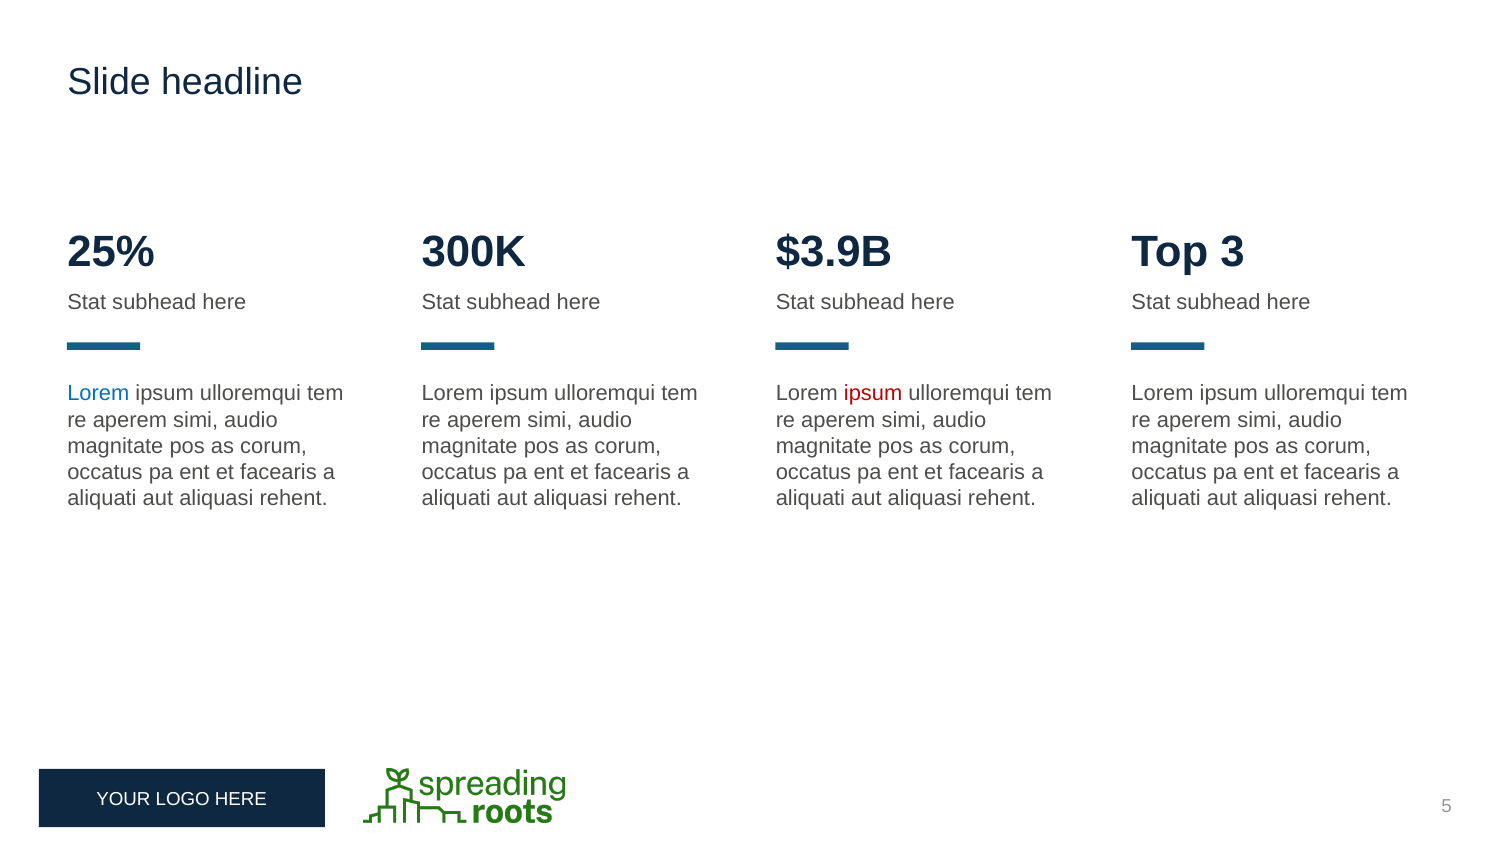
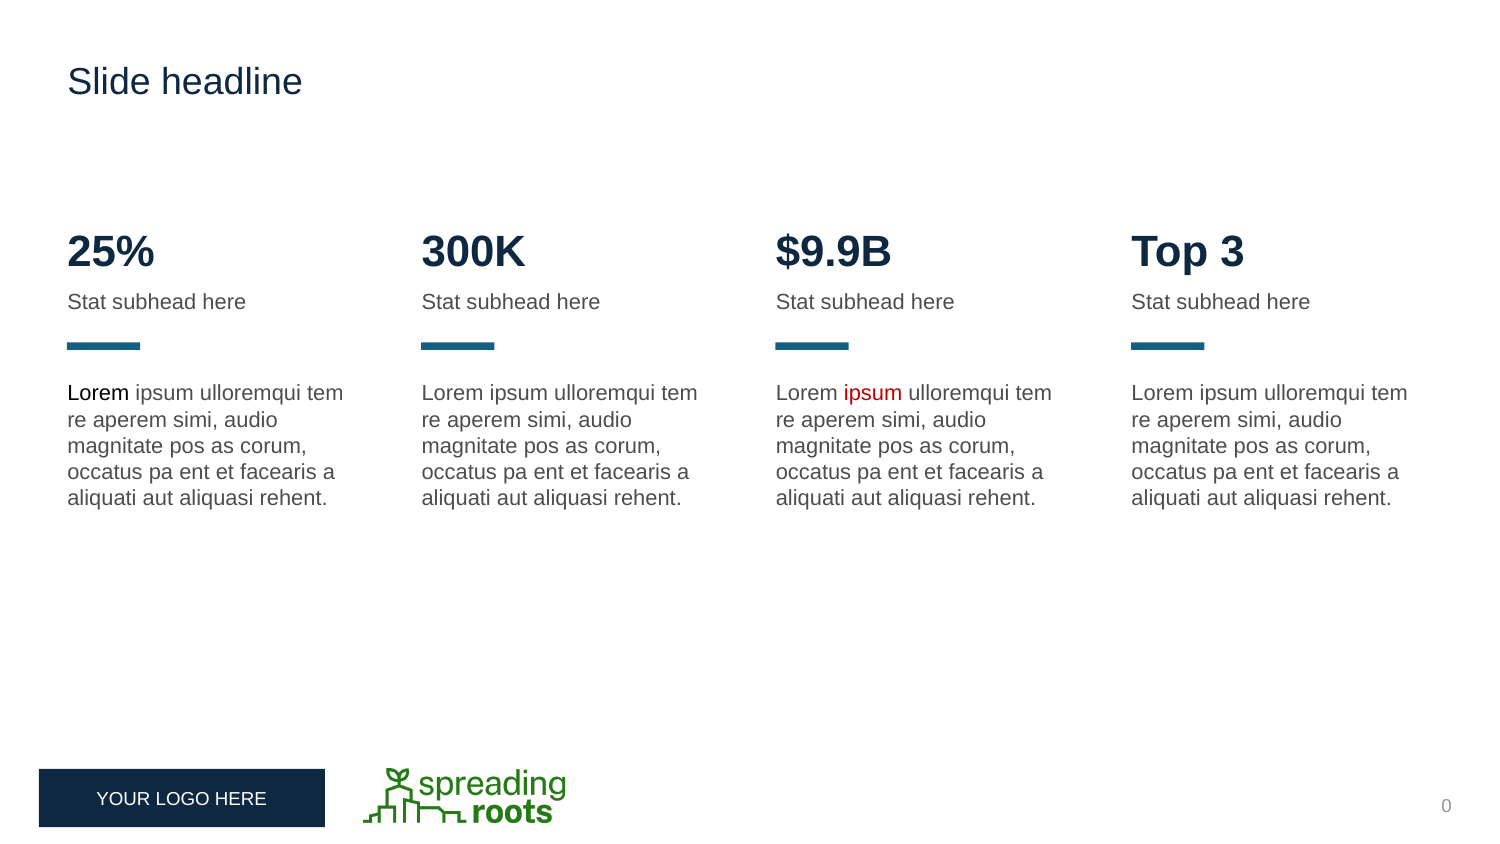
$3.9B: $3.9B -> $9.9B (834, 252)
Lorem colour: blue -> black (98, 393)
5: 5 -> 0 (1447, 806)
